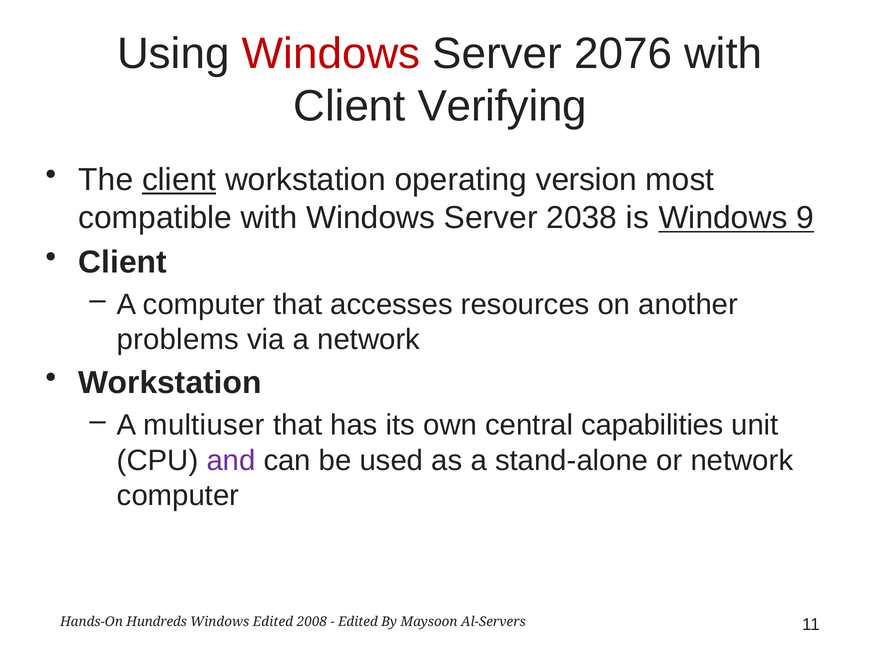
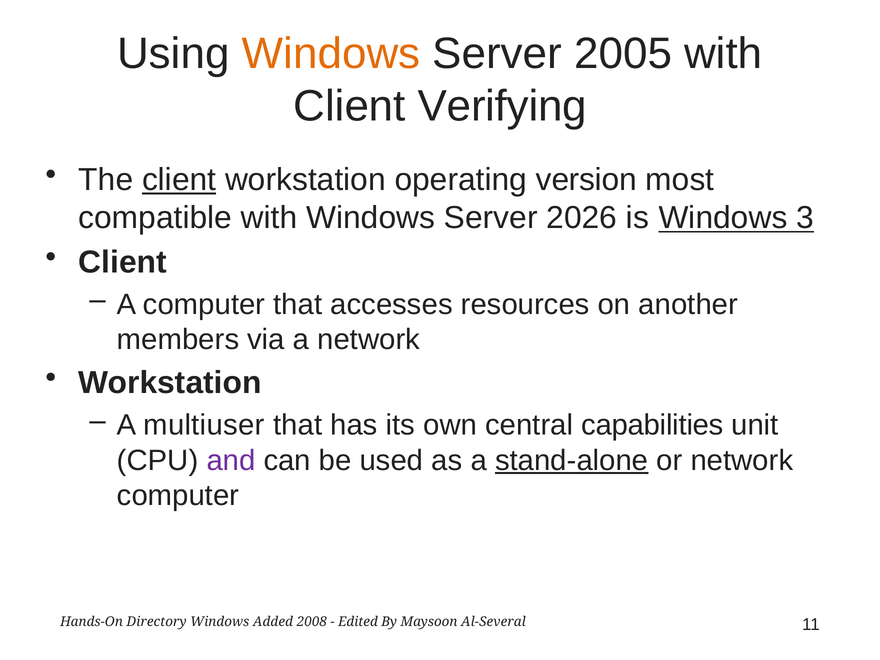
Windows colour: red -> orange (331, 54)
2076: 2076 -> 2005 (623, 54)
2038: 2038 -> 2026 (582, 218)
9: 9 -> 3 (805, 218)
problems: problems -> members (178, 340)
stand-alone underline: none -> present (572, 460)
Hundreds: Hundreds -> Directory (157, 622)
Windows Edited: Edited -> Added (273, 622)
Al-Servers: Al-Servers -> Al-Several (493, 622)
